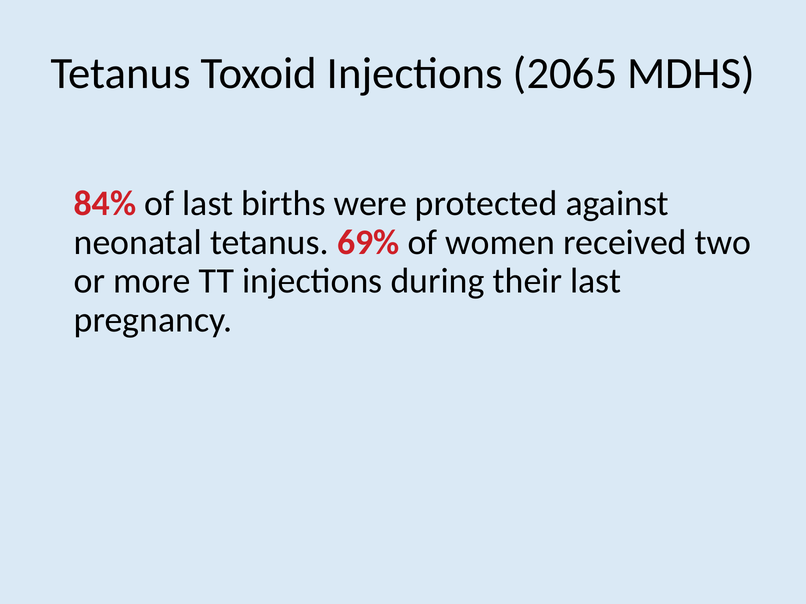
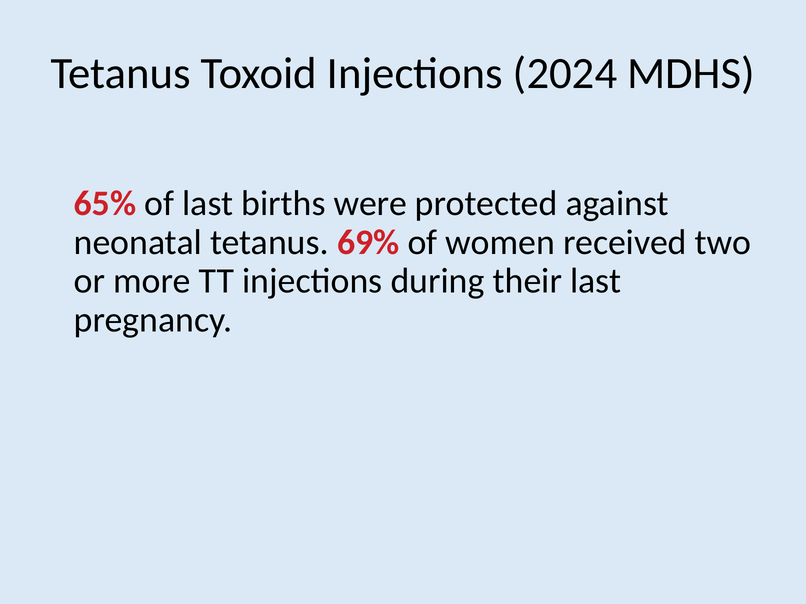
2065: 2065 -> 2024 (565, 74)
84%: 84% -> 65% (105, 204)
